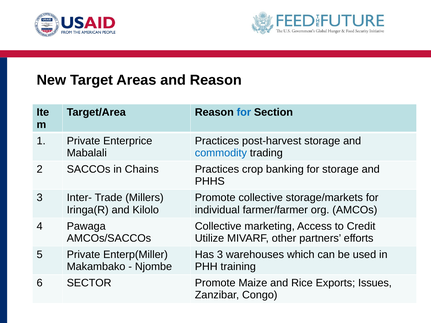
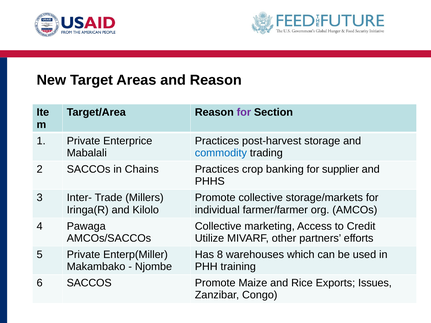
for colour: blue -> purple (244, 113)
for storage: storage -> supplier (341, 169)
Has 3: 3 -> 8 (220, 255)
6 SECTOR: SECTOR -> SACCOS (89, 283)
